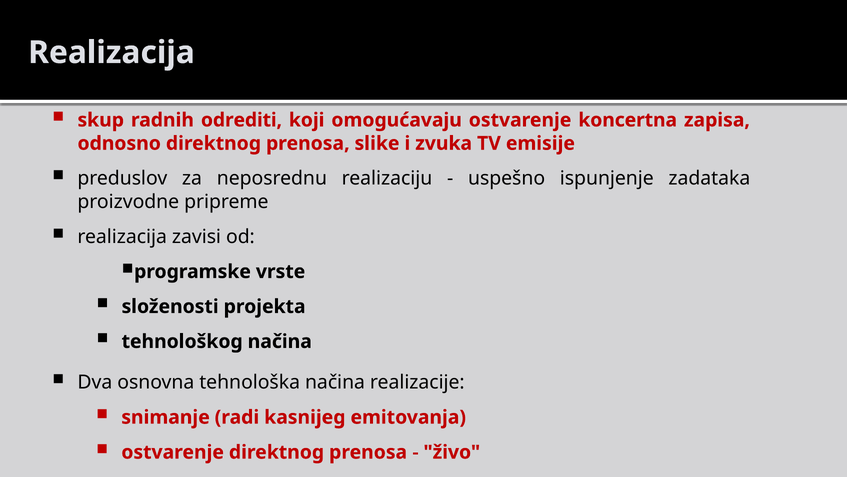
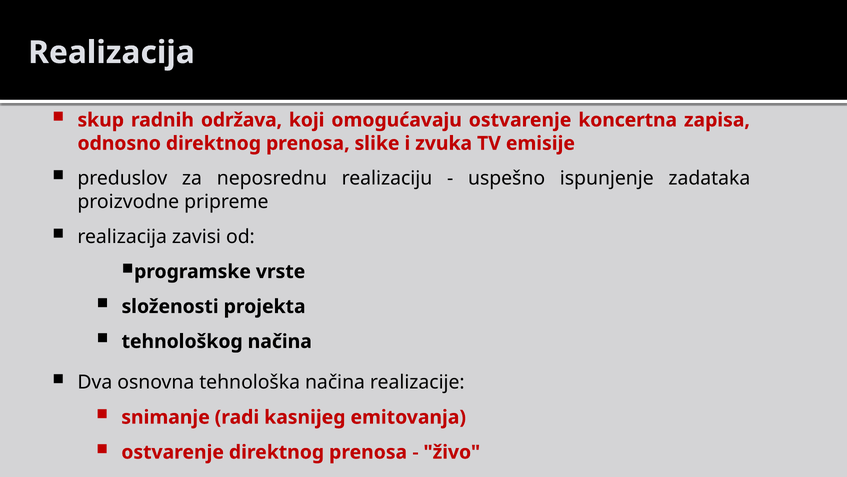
odrediti: odrediti -> održava (241, 120)
